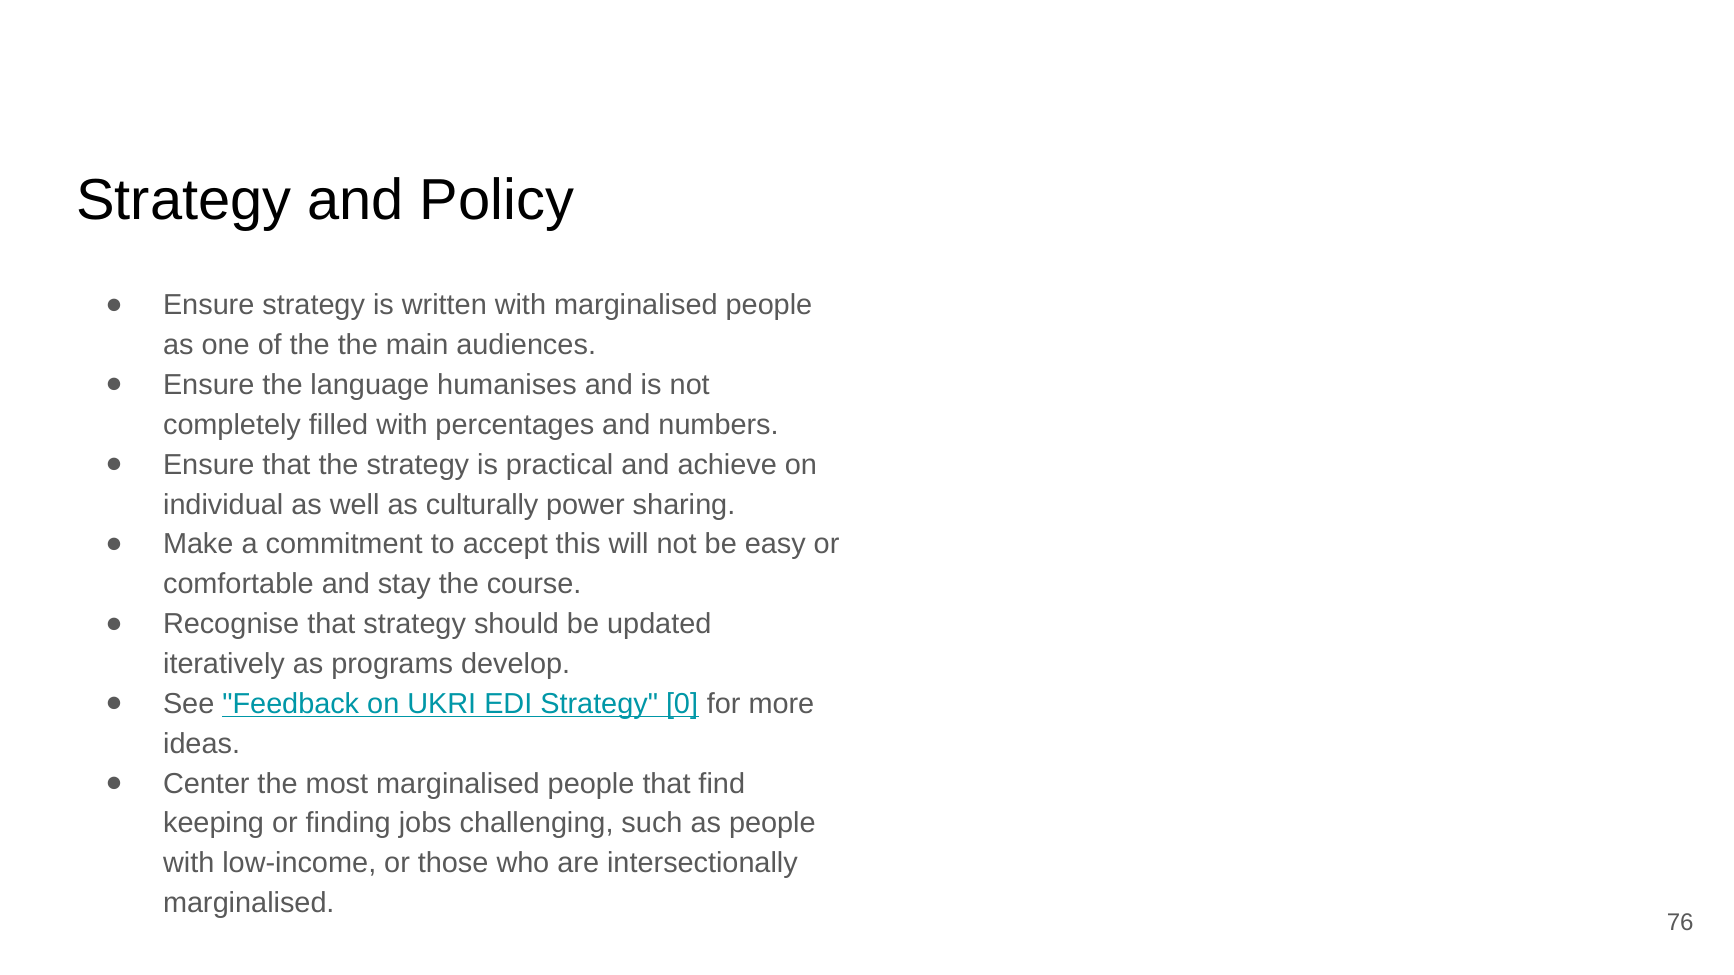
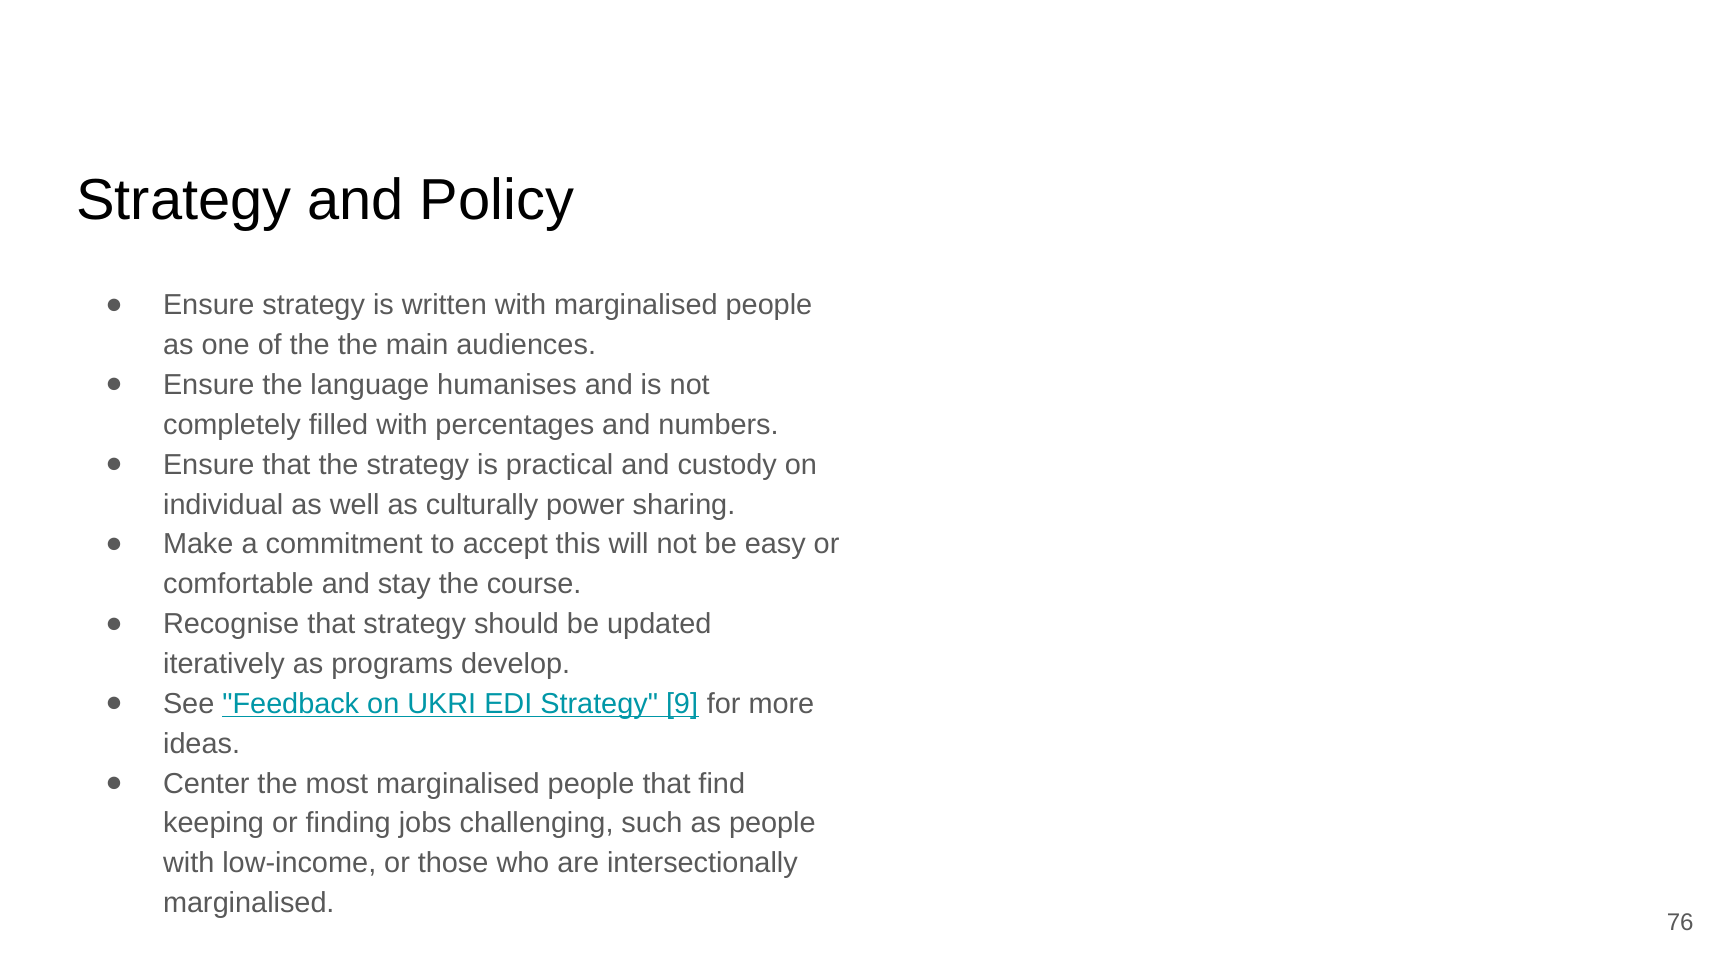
achieve: achieve -> custody (727, 465)
0: 0 -> 9 (682, 704)
